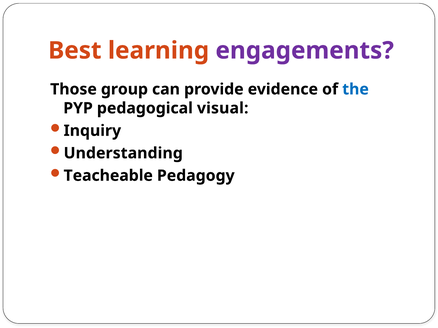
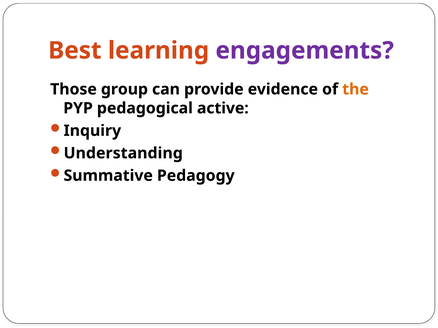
the colour: blue -> orange (356, 89)
visual: visual -> active (223, 108)
Teacheable: Teacheable -> Summative (108, 176)
